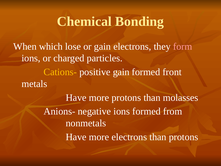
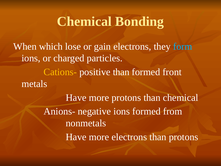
form colour: pink -> light blue (183, 46)
positive gain: gain -> than (121, 72)
than molasses: molasses -> chemical (181, 97)
